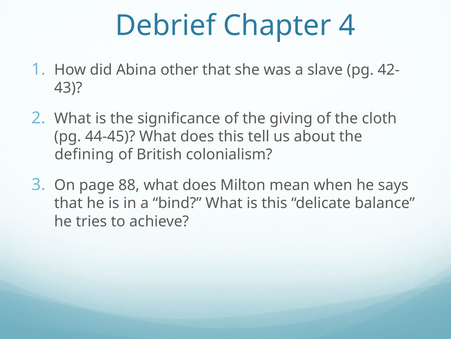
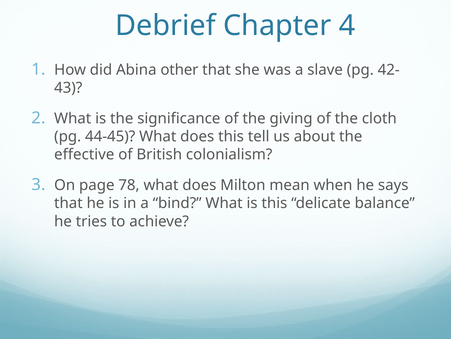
defining: defining -> effective (84, 154)
88: 88 -> 78 (129, 185)
